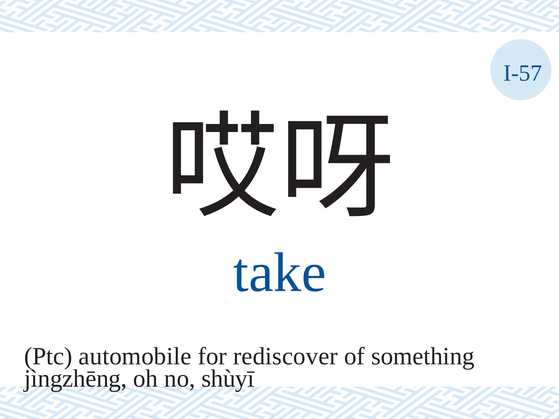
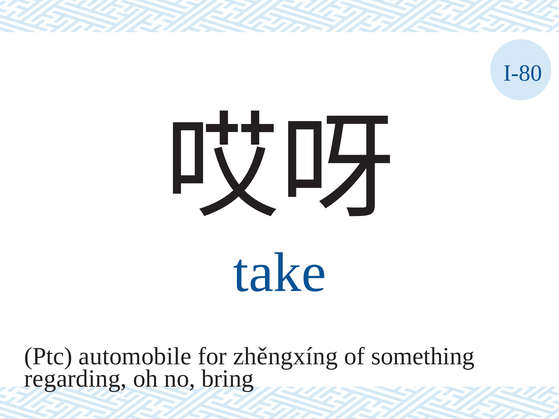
I-57: I-57 -> I-80 (523, 73)
rediscover: rediscover -> zhěngxíng (285, 356)
jìngzhēng: jìngzhēng -> regarding (76, 379)
shùyī: shùyī -> bring (228, 379)
